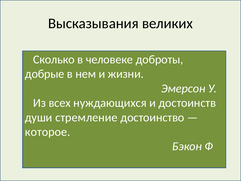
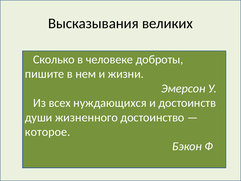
добрые: добрые -> пишите (45, 74)
стремление: стремление -> жизненного (86, 117)
